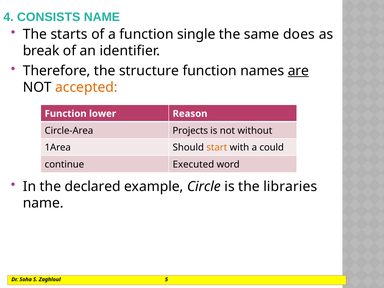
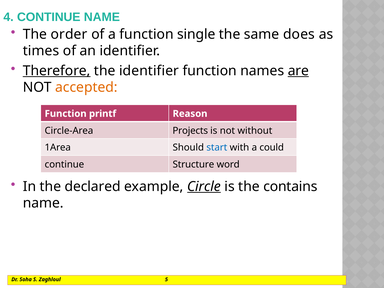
4 CONSISTS: CONSISTS -> CONTINUE (49, 17)
starts: starts -> order (69, 34)
break: break -> times (41, 51)
Therefore underline: none -> present (57, 71)
the structure: structure -> identifier (149, 71)
lower: lower -> printf (103, 114)
start colour: orange -> blue (217, 148)
Executed: Executed -> Structure (193, 164)
Circle underline: none -> present (204, 186)
libraries: libraries -> contains (290, 186)
